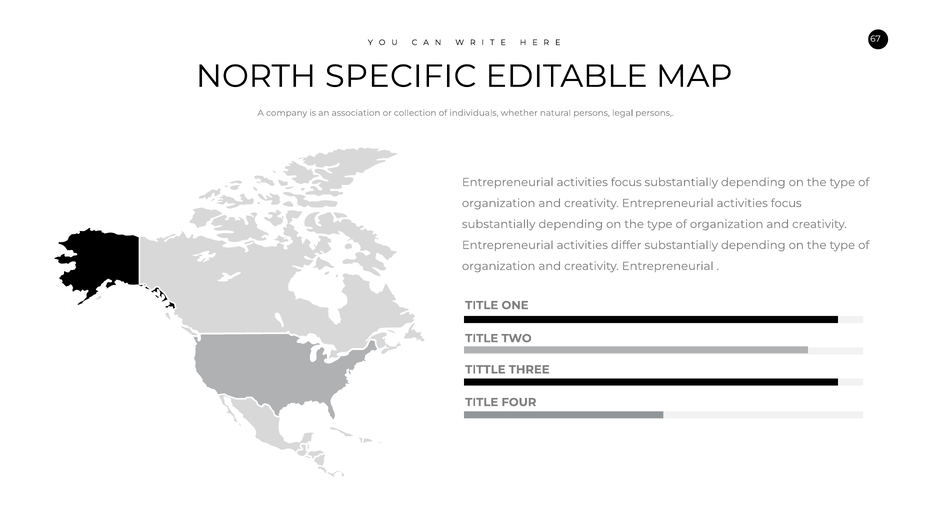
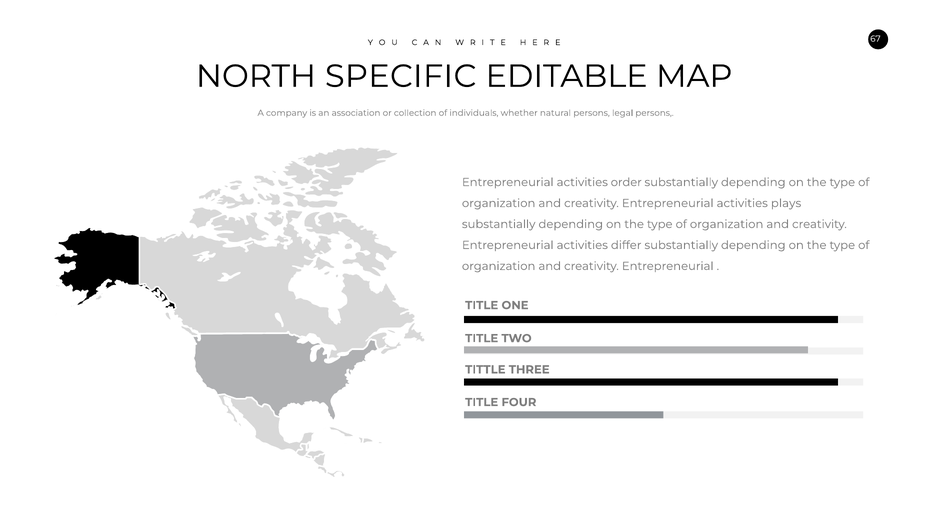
focus: focus -> order (626, 182)
creativity Entrepreneurial activities focus: focus -> plays (786, 203)
